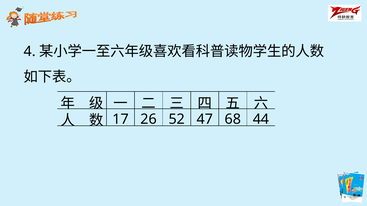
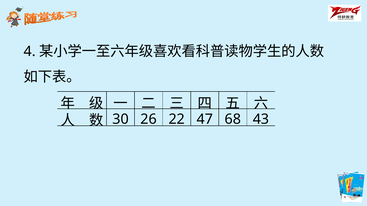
17: 17 -> 30 (121, 119)
52: 52 -> 22 (177, 119)
44: 44 -> 43 (261, 119)
